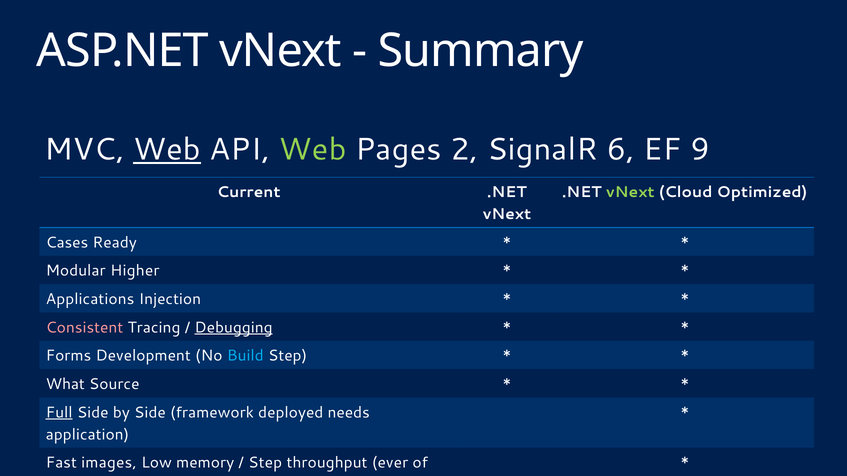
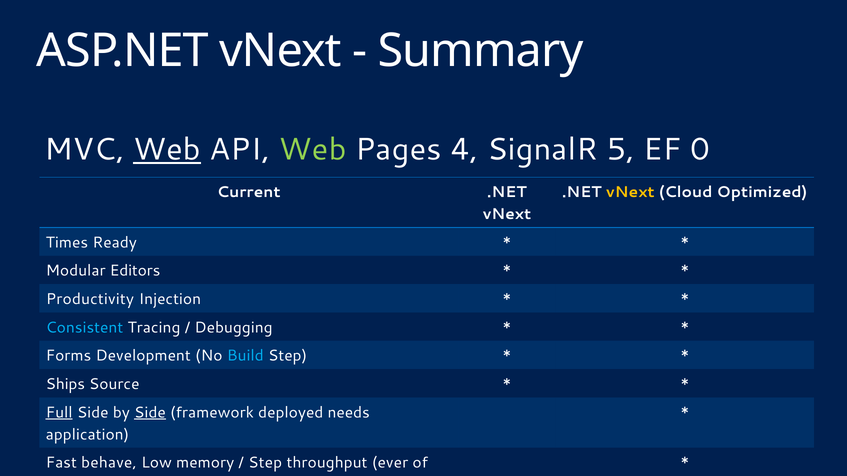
2: 2 -> 4 (464, 150)
6: 6 -> 5 (621, 150)
9: 9 -> 0 (700, 150)
vNext colour: light green -> yellow (630, 192)
Cases: Cases -> Times (67, 243)
Higher: Higher -> Editors (135, 271)
Applications: Applications -> Productivity (90, 299)
Consistent colour: pink -> light blue (84, 328)
Debugging underline: present -> none (234, 328)
What: What -> Ships (65, 384)
Side underline: none -> present (150, 413)
images: images -> behave (109, 463)
